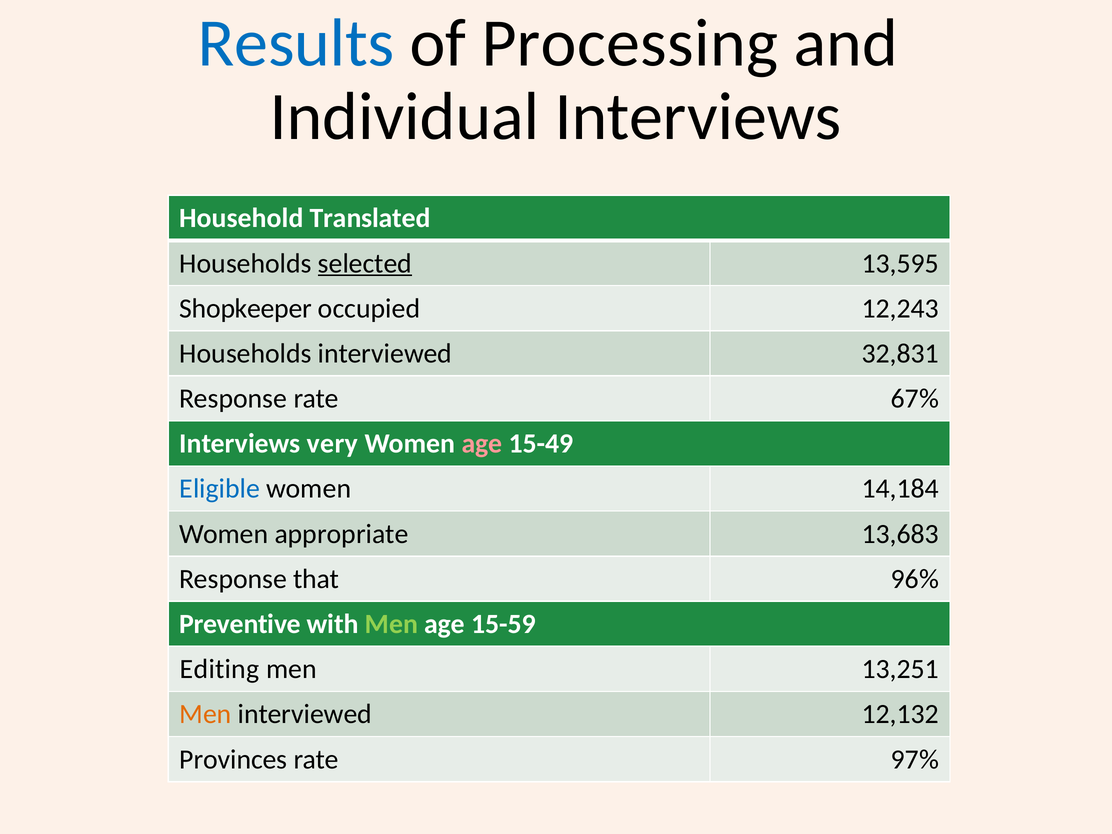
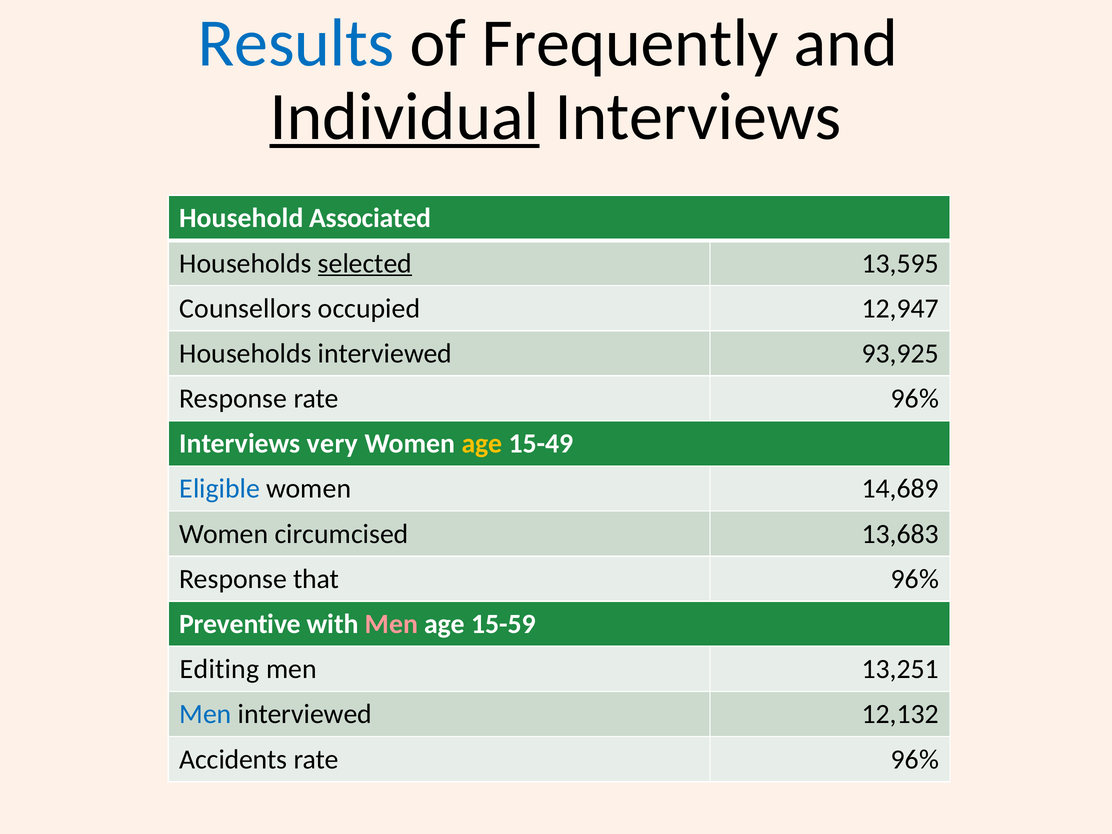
Processing: Processing -> Frequently (630, 43)
Individual underline: none -> present (405, 117)
Translated: Translated -> Associated (370, 218)
Shopkeeper: Shopkeeper -> Counsellors (246, 308)
12,243: 12,243 -> 12,947 (900, 308)
32,831: 32,831 -> 93,925 (900, 354)
Response rate 67%: 67% -> 96% (915, 399)
age colour: pink -> yellow (482, 444)
14,184: 14,184 -> 14,689 (900, 489)
appropriate: appropriate -> circumcised (342, 534)
Men colour: light green -> pink (391, 624)
Men colour: orange -> blue (206, 714)
Provinces: Provinces -> Accidents (233, 759)
97%: 97% -> 96% (915, 759)
